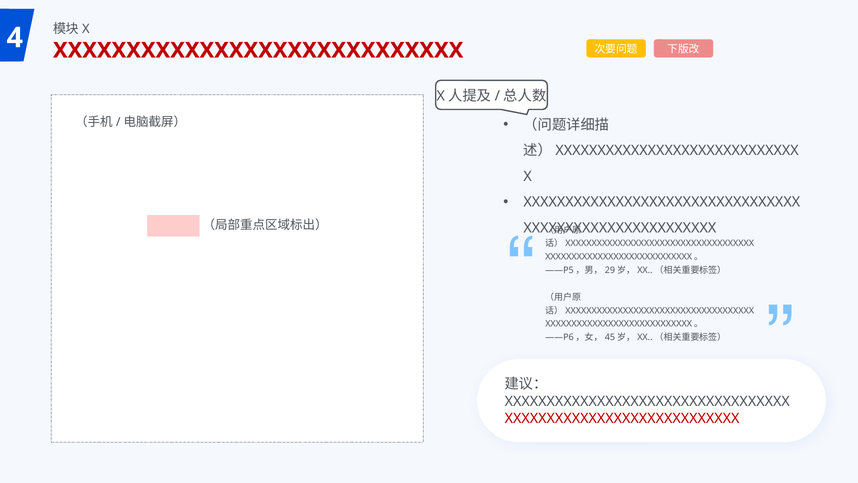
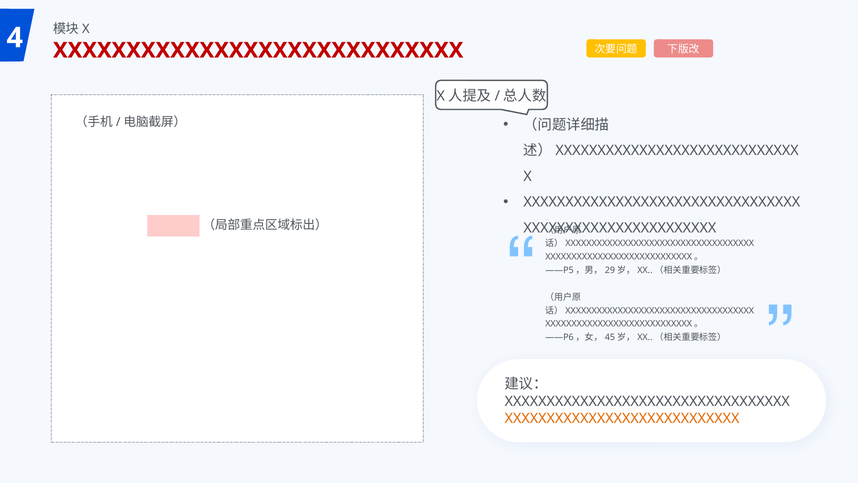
XXXXXXXXXXXXXXXXXXXXXXXXXXXX colour: red -> orange (622, 418)
